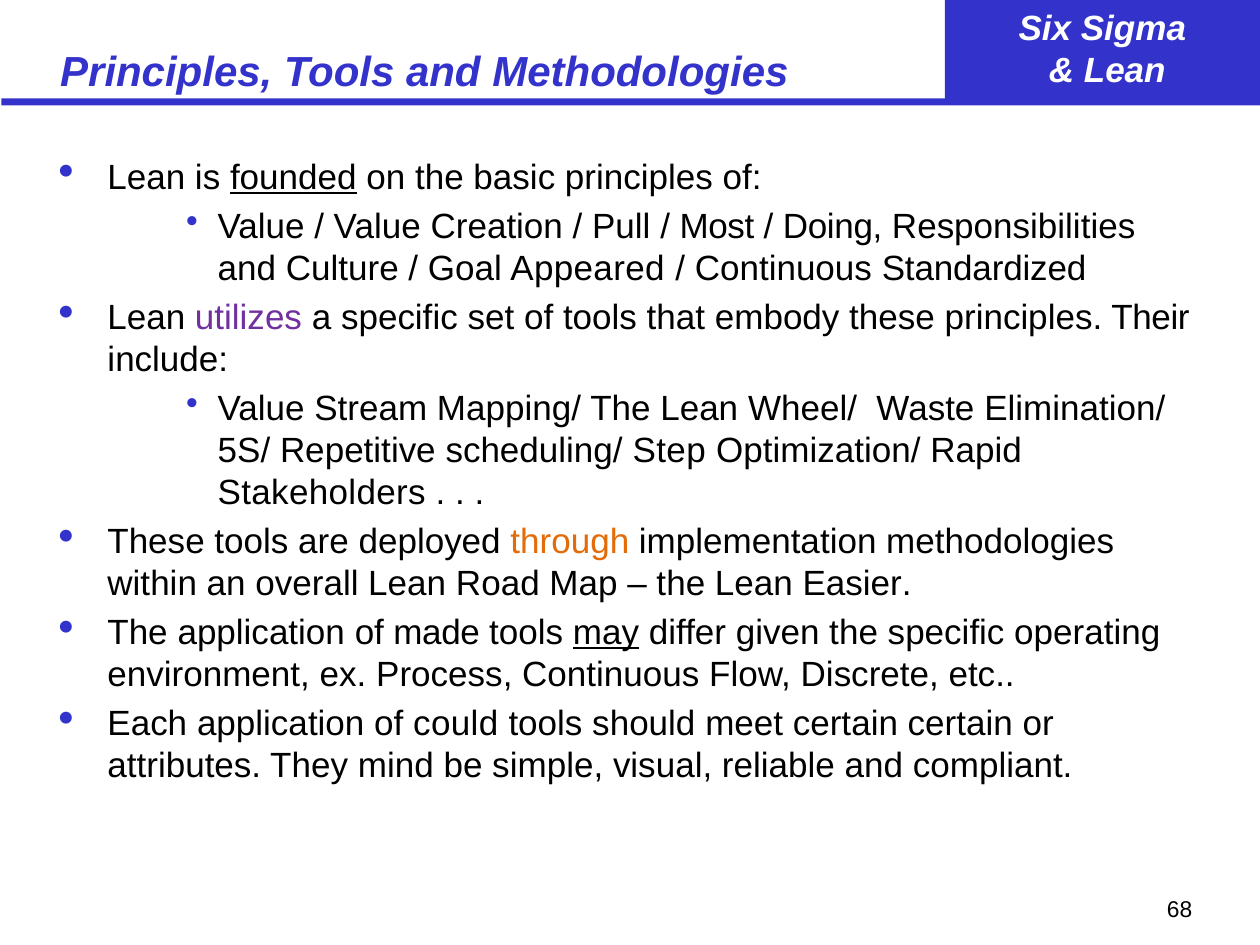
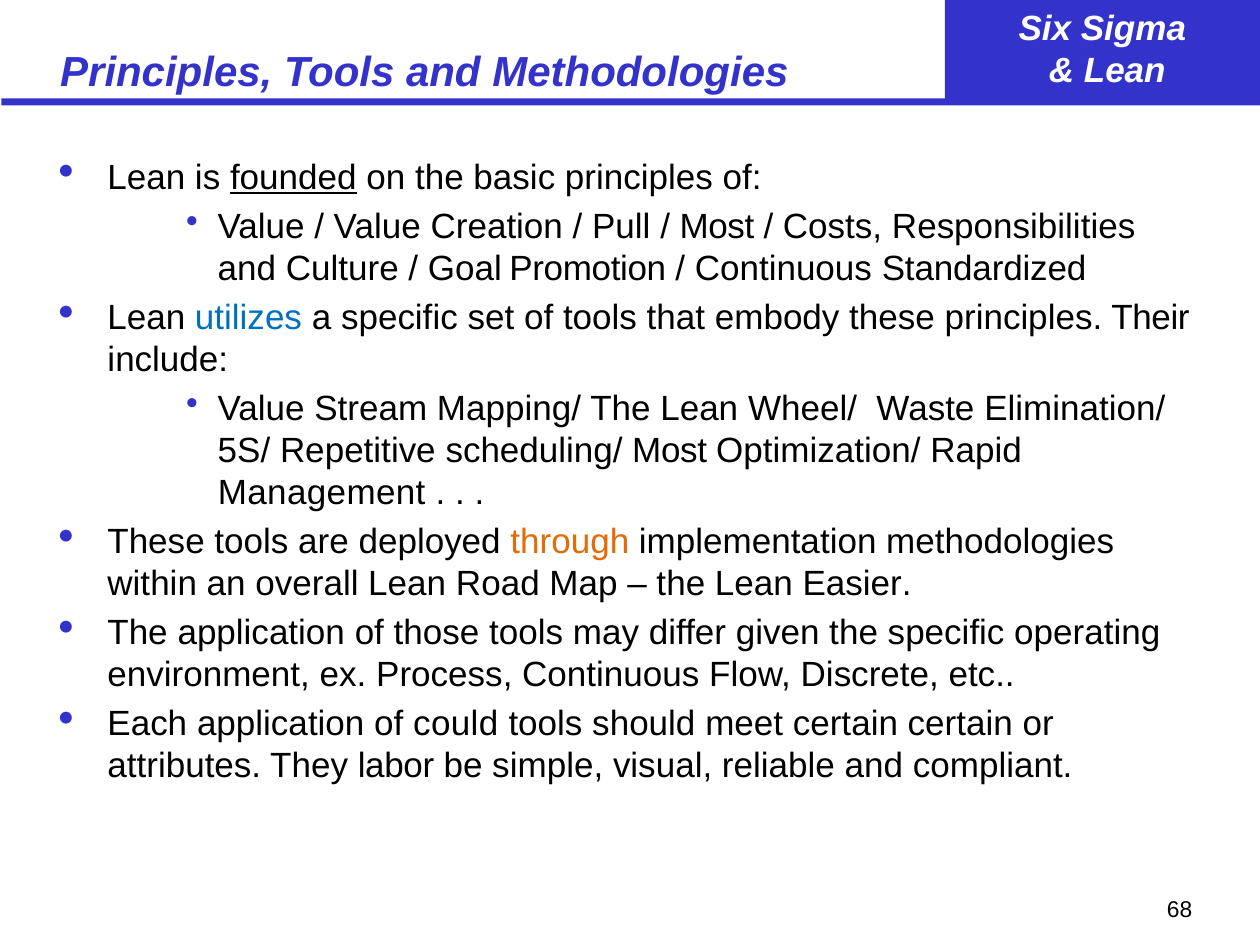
Doing: Doing -> Costs (832, 227)
Appeared: Appeared -> Promotion (588, 269)
utilizes colour: purple -> blue (248, 318)
scheduling/ Step: Step -> Most (670, 451)
Stakeholders: Stakeholders -> Management (322, 493)
made: made -> those (436, 633)
may underline: present -> none (606, 633)
mind: mind -> labor (396, 766)
